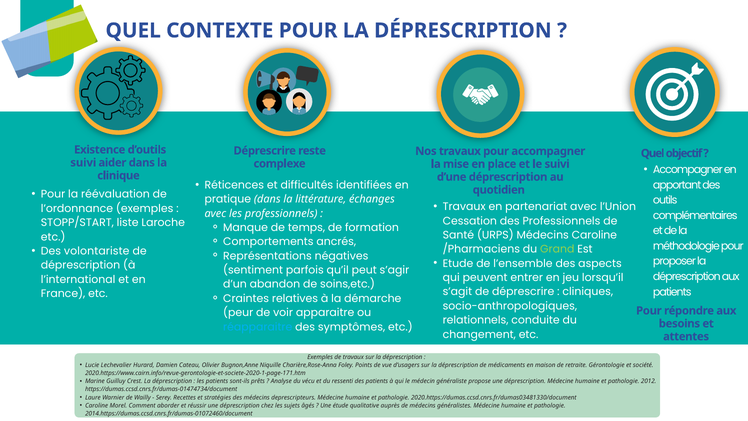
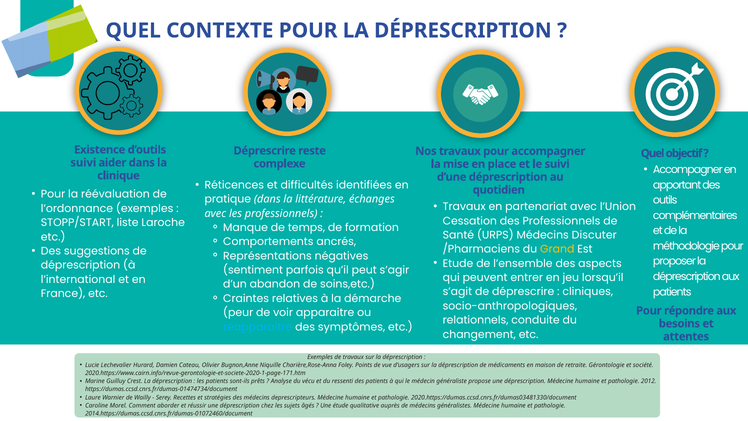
Médecins Caroline: Caroline -> Discuter (594, 235)
volontariste: volontariste -> suggestions (97, 251)
Grand colour: light green -> yellow (557, 249)
